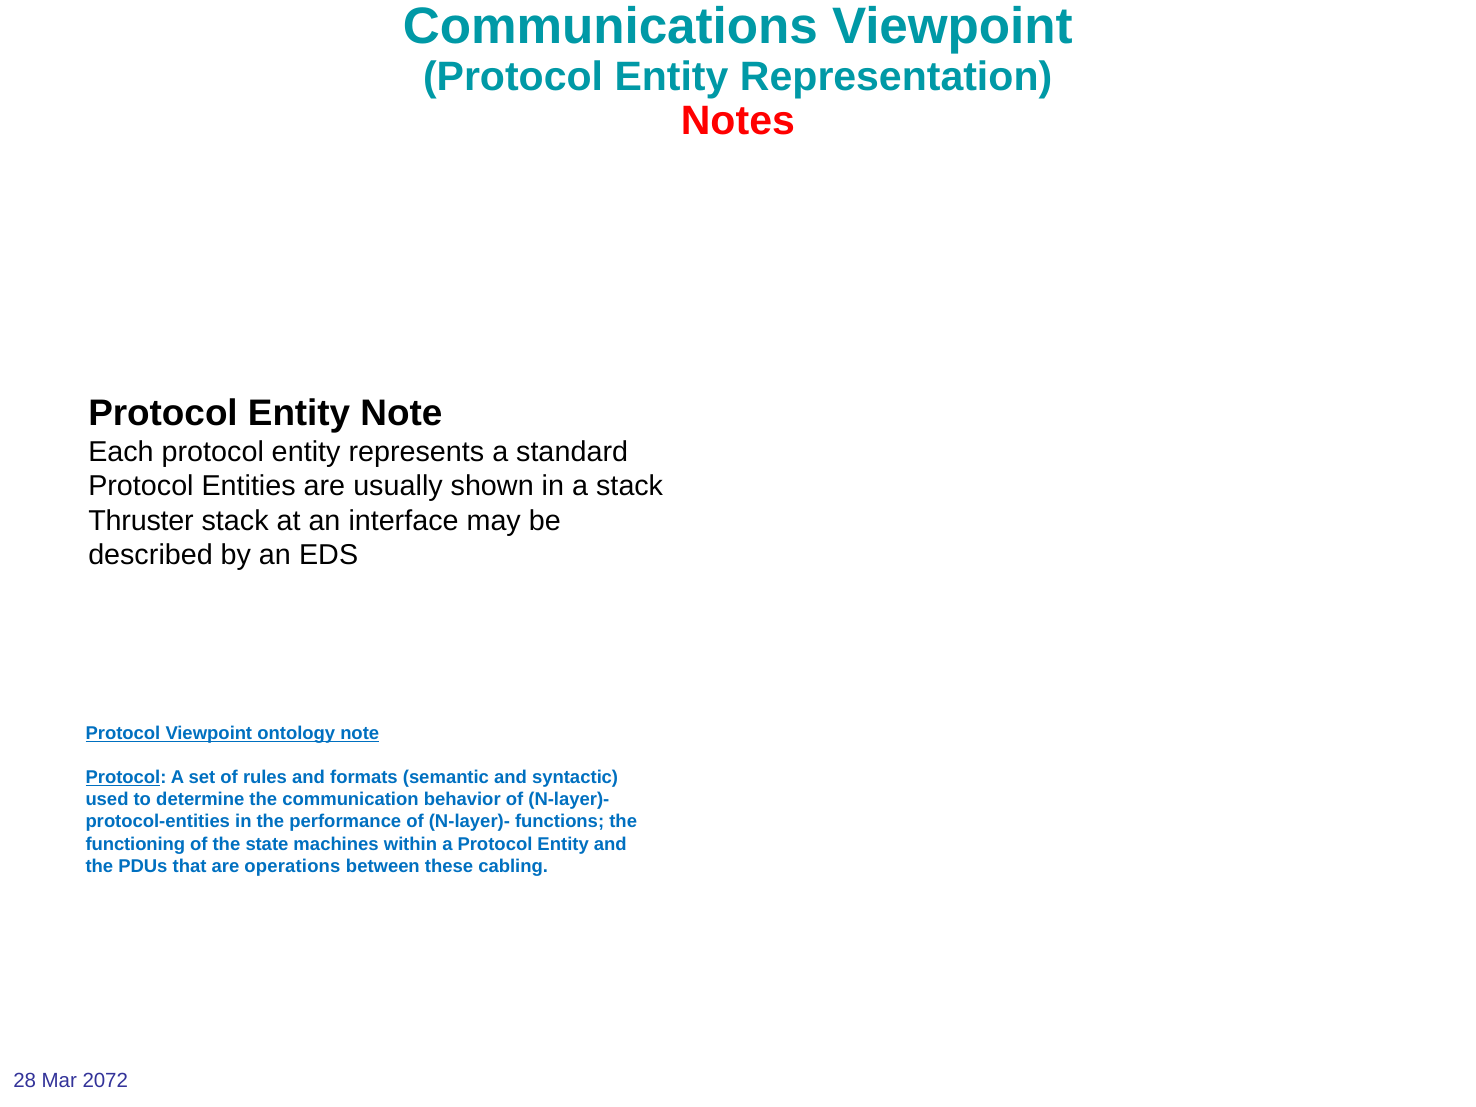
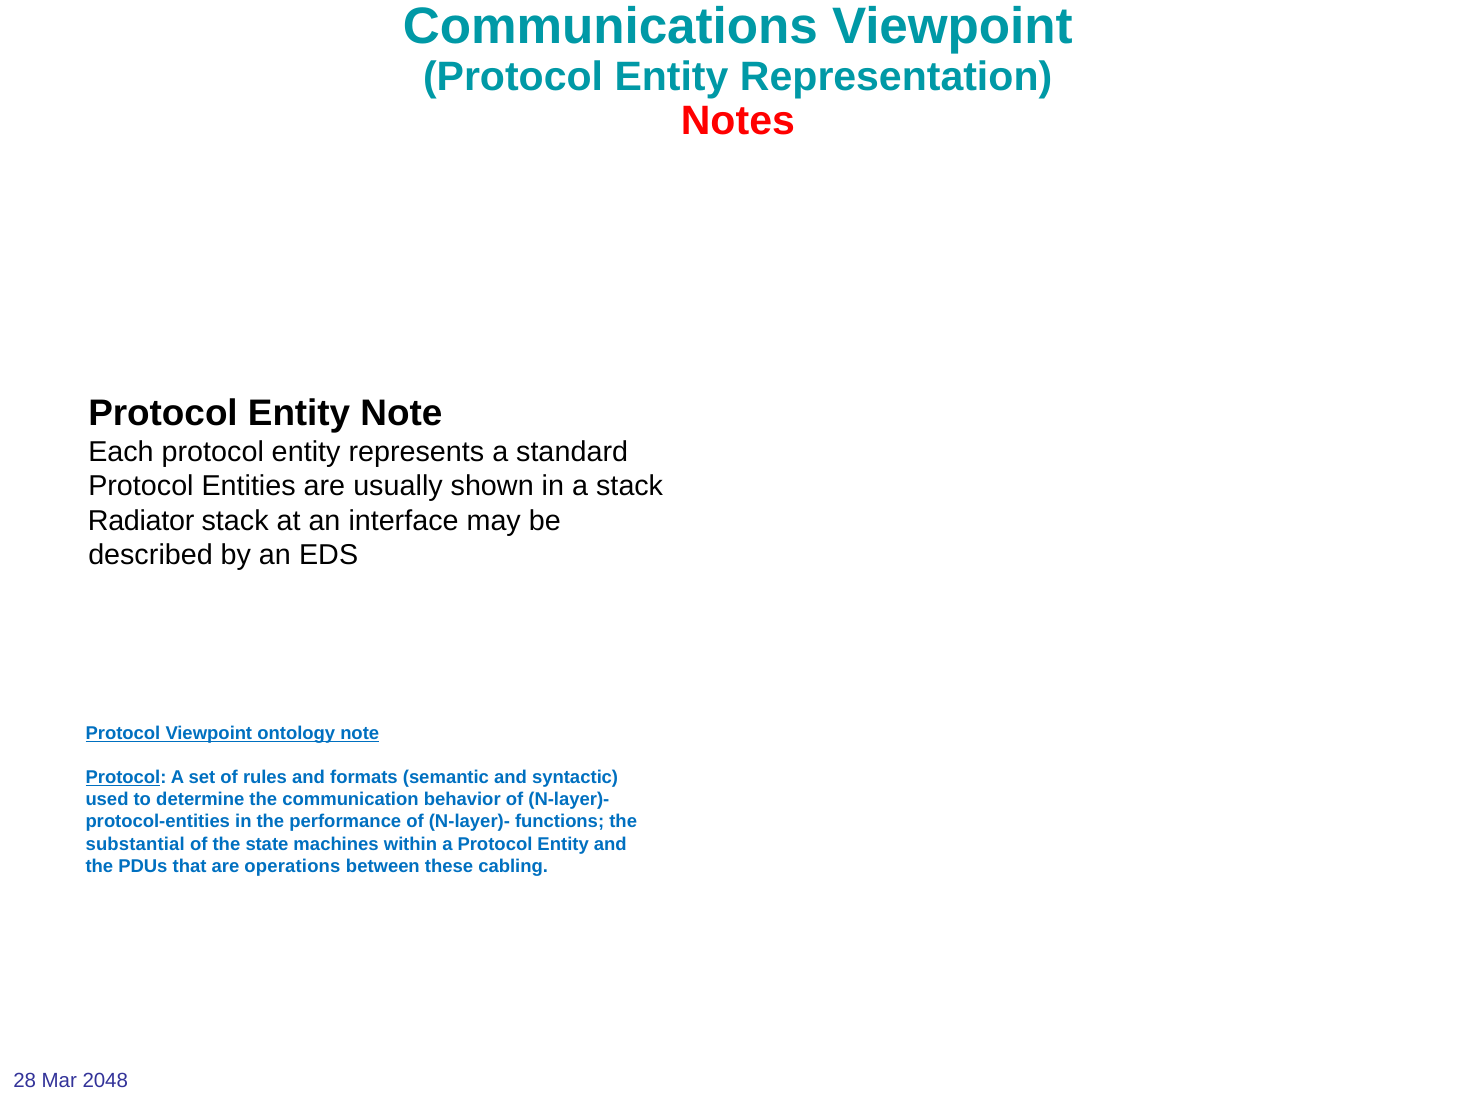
Thruster: Thruster -> Radiator (141, 521)
functioning: functioning -> substantial (135, 844)
2072: 2072 -> 2048 (105, 1081)
